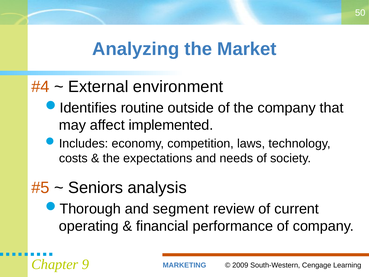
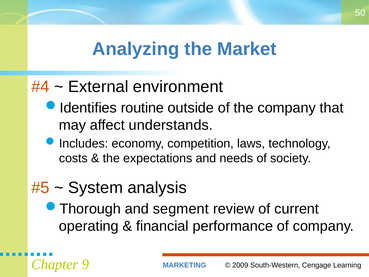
implemented: implemented -> understands (171, 125)
Seniors: Seniors -> System (96, 188)
